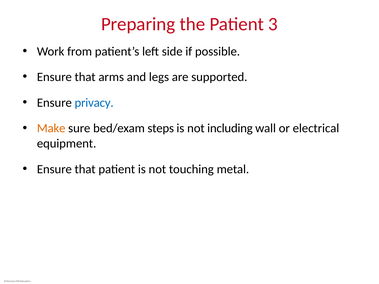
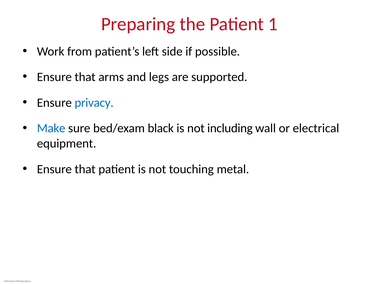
3: 3 -> 1 (273, 24)
Make colour: orange -> blue (51, 128)
steps: steps -> black (161, 128)
